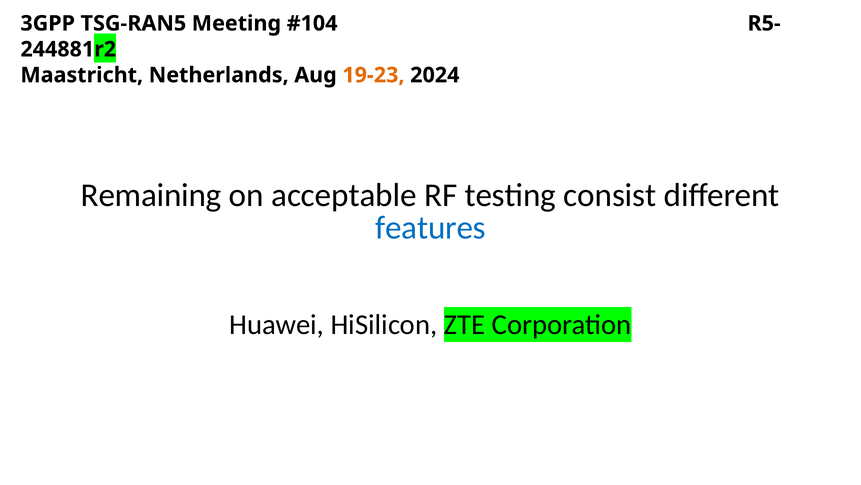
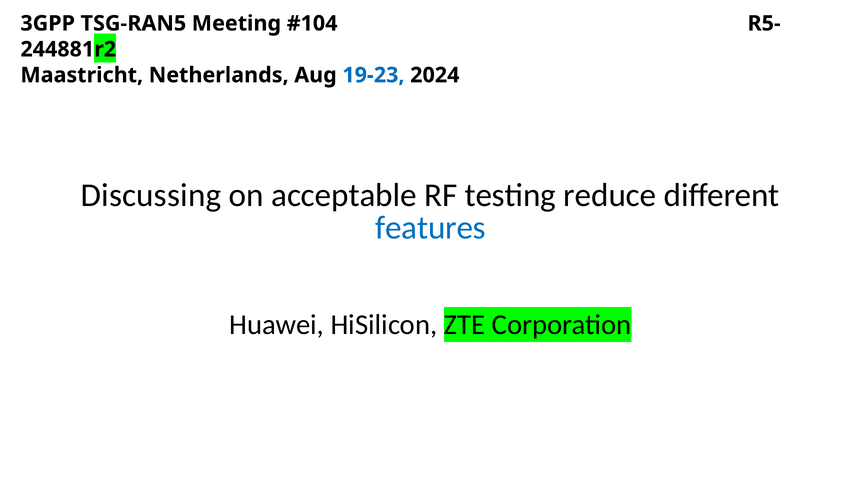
19-23 colour: orange -> blue (373, 75)
Remaining: Remaining -> Discussing (151, 195)
consist: consist -> reduce (610, 195)
